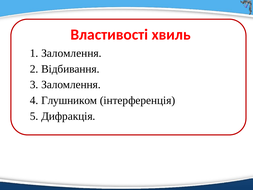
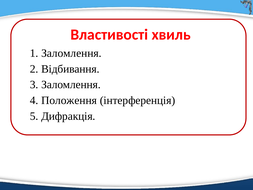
Глушником: Глушником -> Положення (69, 100)
